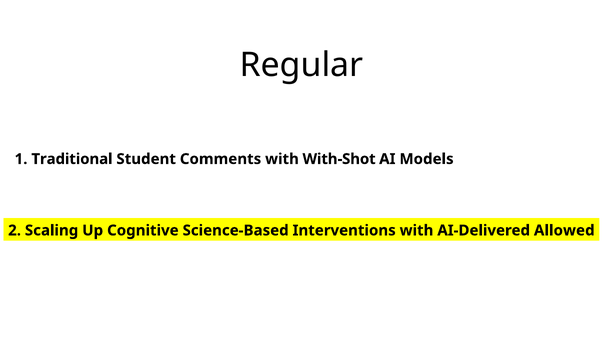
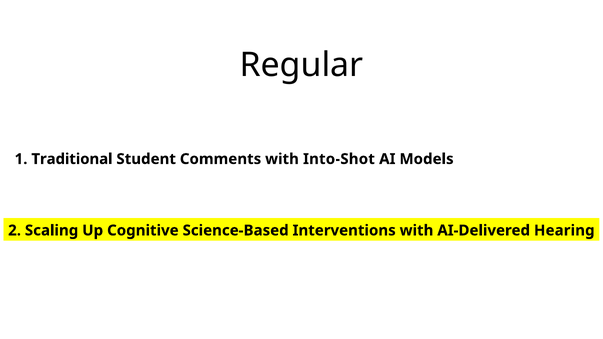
With-Shot: With-Shot -> Into-Shot (339, 159)
Allowed: Allowed -> Hearing (564, 231)
